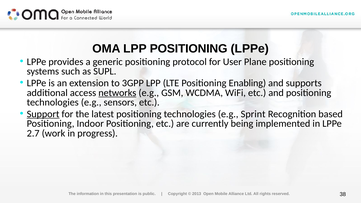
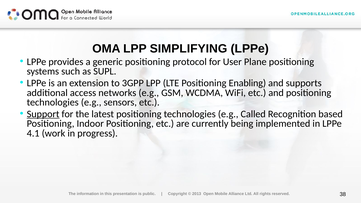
LPP POSITIONING: POSITIONING -> SIMPLIFYING (188, 49)
networks underline: present -> none (117, 93)
Sprint: Sprint -> Called (253, 114)
2.7: 2.7 -> 4.1 (33, 133)
